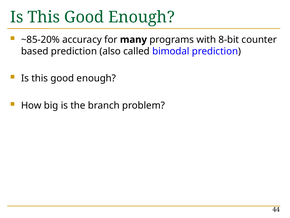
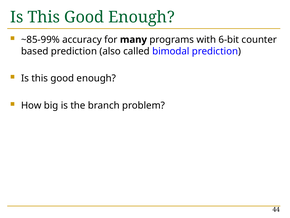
~85-20%: ~85-20% -> ~85-99% (40, 40)
8-bit: 8-bit -> 6-bit (229, 40)
